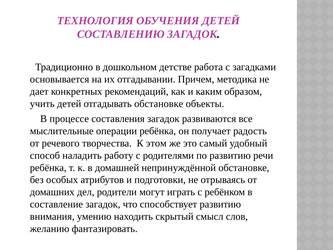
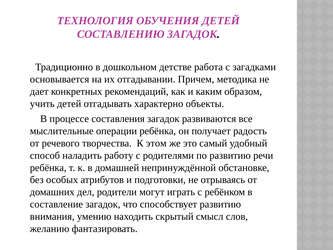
отгадывать обстановке: обстановке -> характерно (159, 104)
